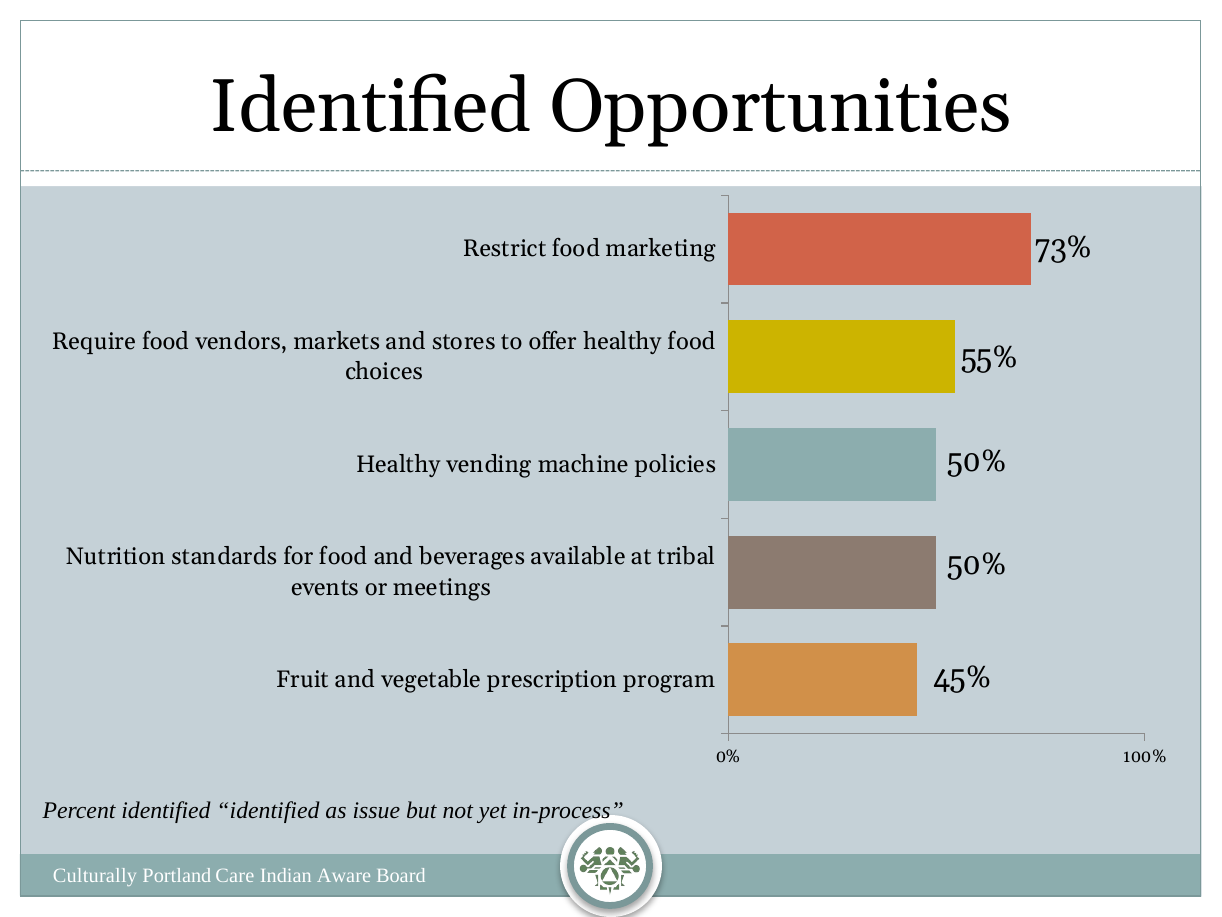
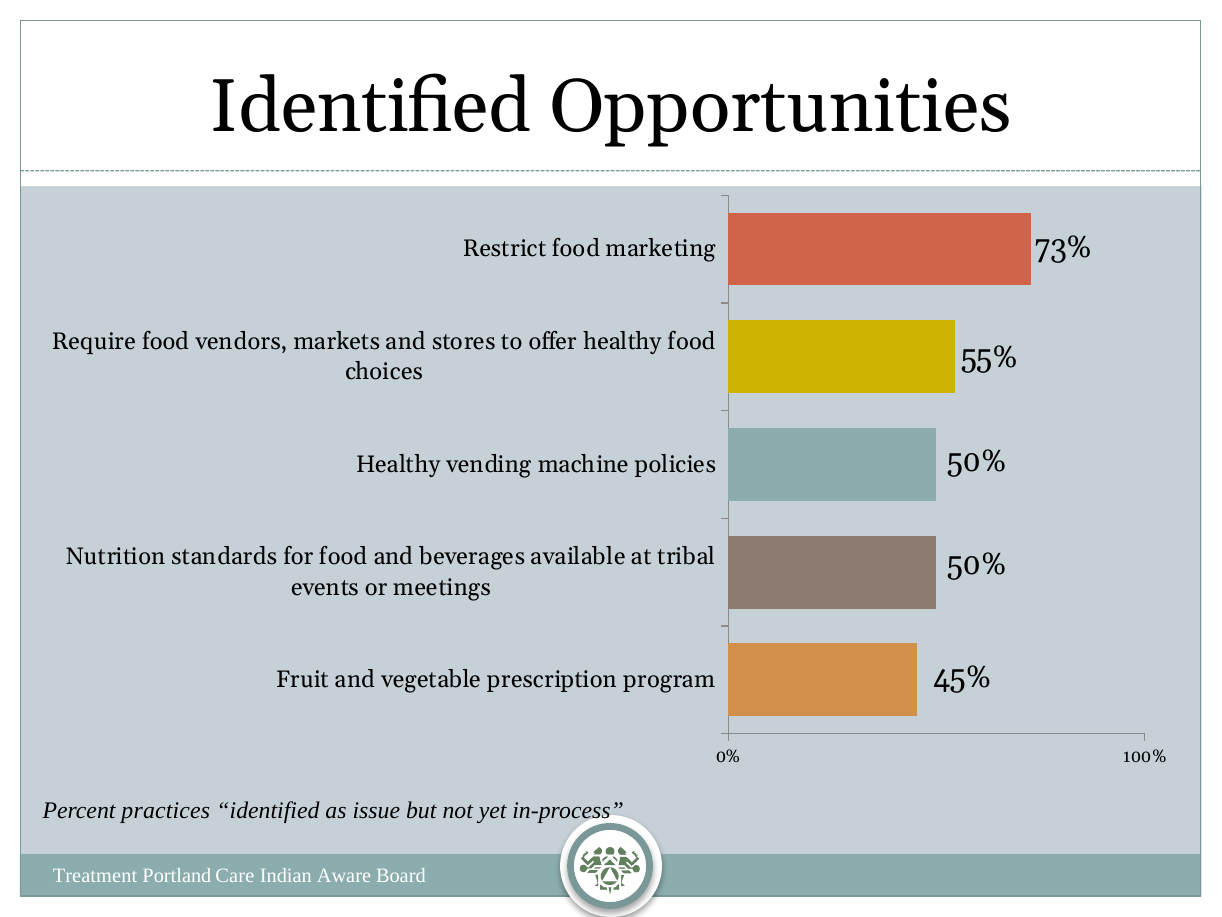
Percent identified: identified -> practices (166, 810)
Culturally: Culturally -> Treatment (95, 875)
